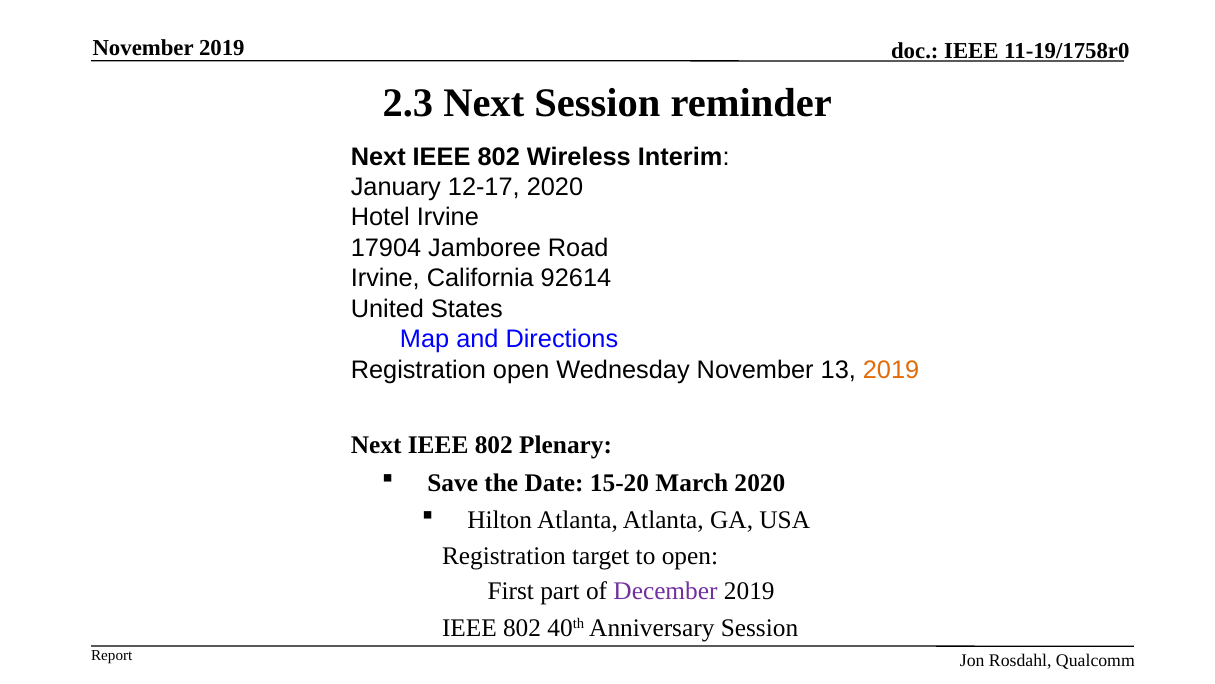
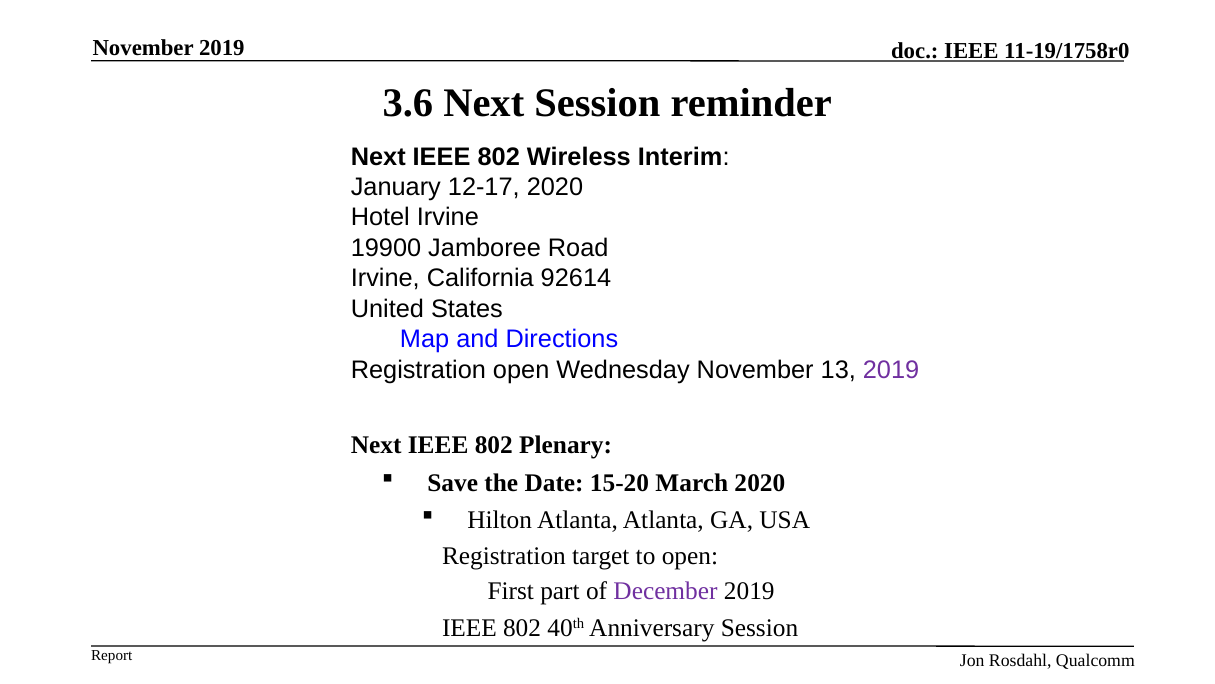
2.3: 2.3 -> 3.6 (408, 103)
17904: 17904 -> 19900 (386, 248)
2019 colour: orange -> purple (891, 369)
